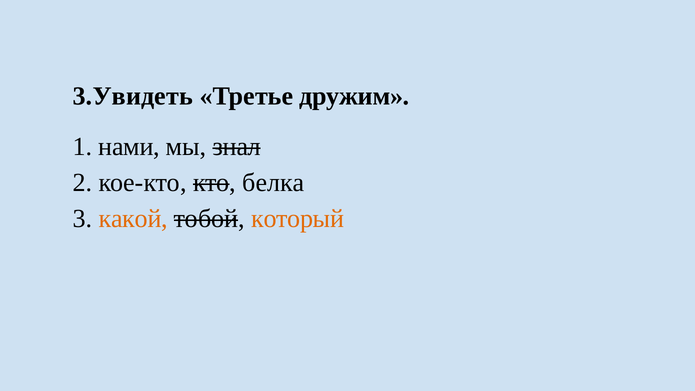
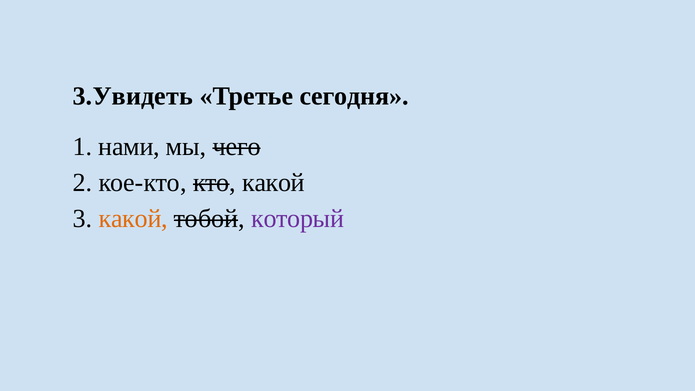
дружим: дружим -> сегодня (354, 96)
знал: знал -> чего (237, 147)
кто белка: белка -> какой (274, 182)
который colour: orange -> purple (298, 218)
